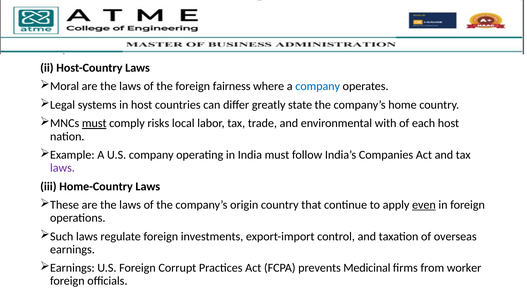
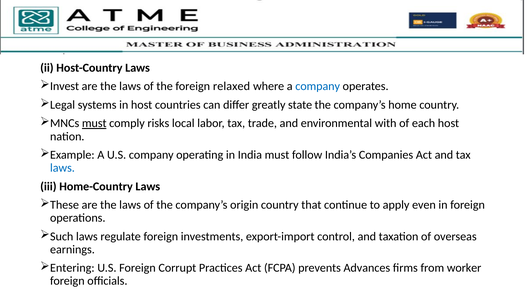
Moral: Moral -> Invest (65, 86)
fairness: fairness -> relaxed (232, 86)
laws colour: purple -> blue (62, 168)
even underline: present -> none (424, 205)
Earnings: Earnings -> Entering (72, 268)
Medicinal: Medicinal -> Advances (367, 268)
